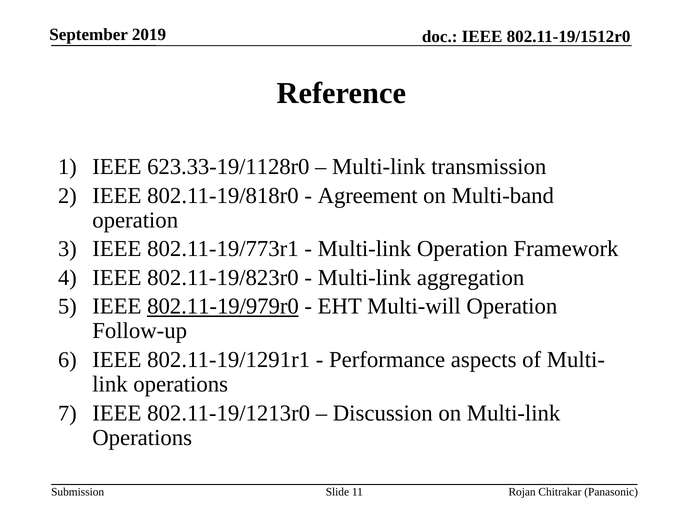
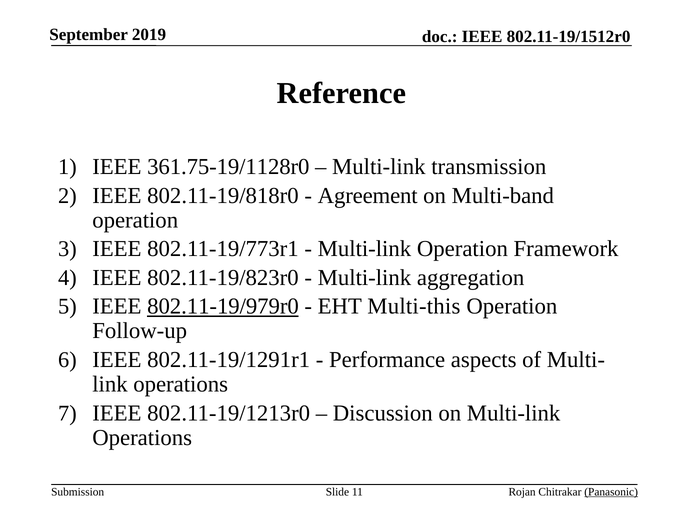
623.33-19/1128r0: 623.33-19/1128r0 -> 361.75-19/1128r0 (228, 167)
Multi-will: Multi-will -> Multi-this (414, 306)
Panasonic underline: none -> present (611, 491)
